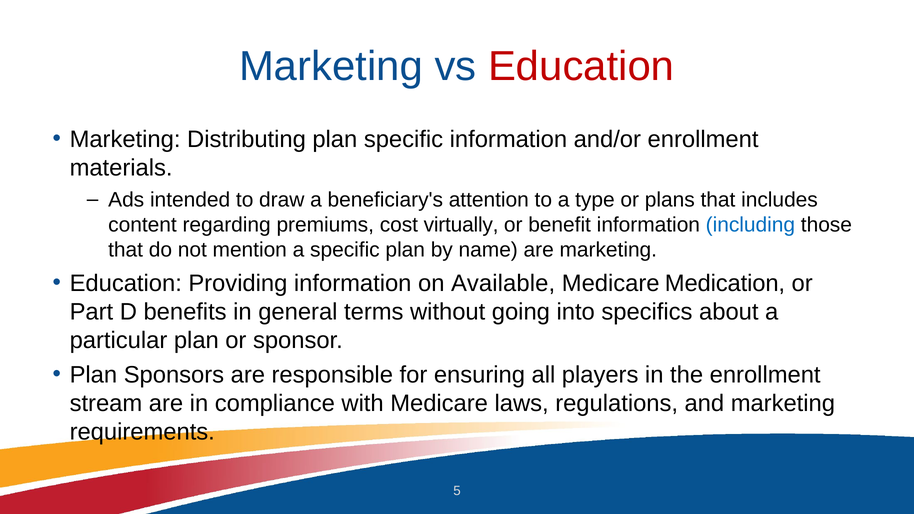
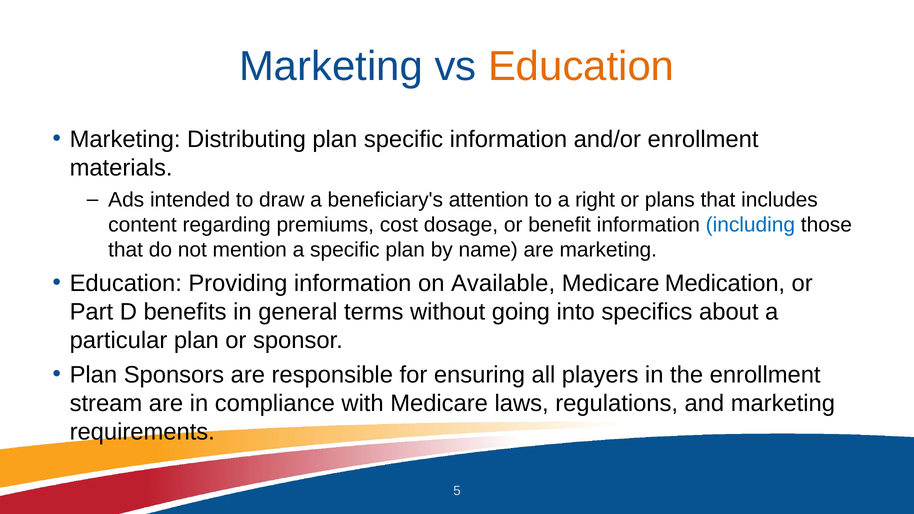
Education colour: red -> orange (581, 66)
type: type -> right (595, 200)
virtually: virtually -> dosage (461, 225)
